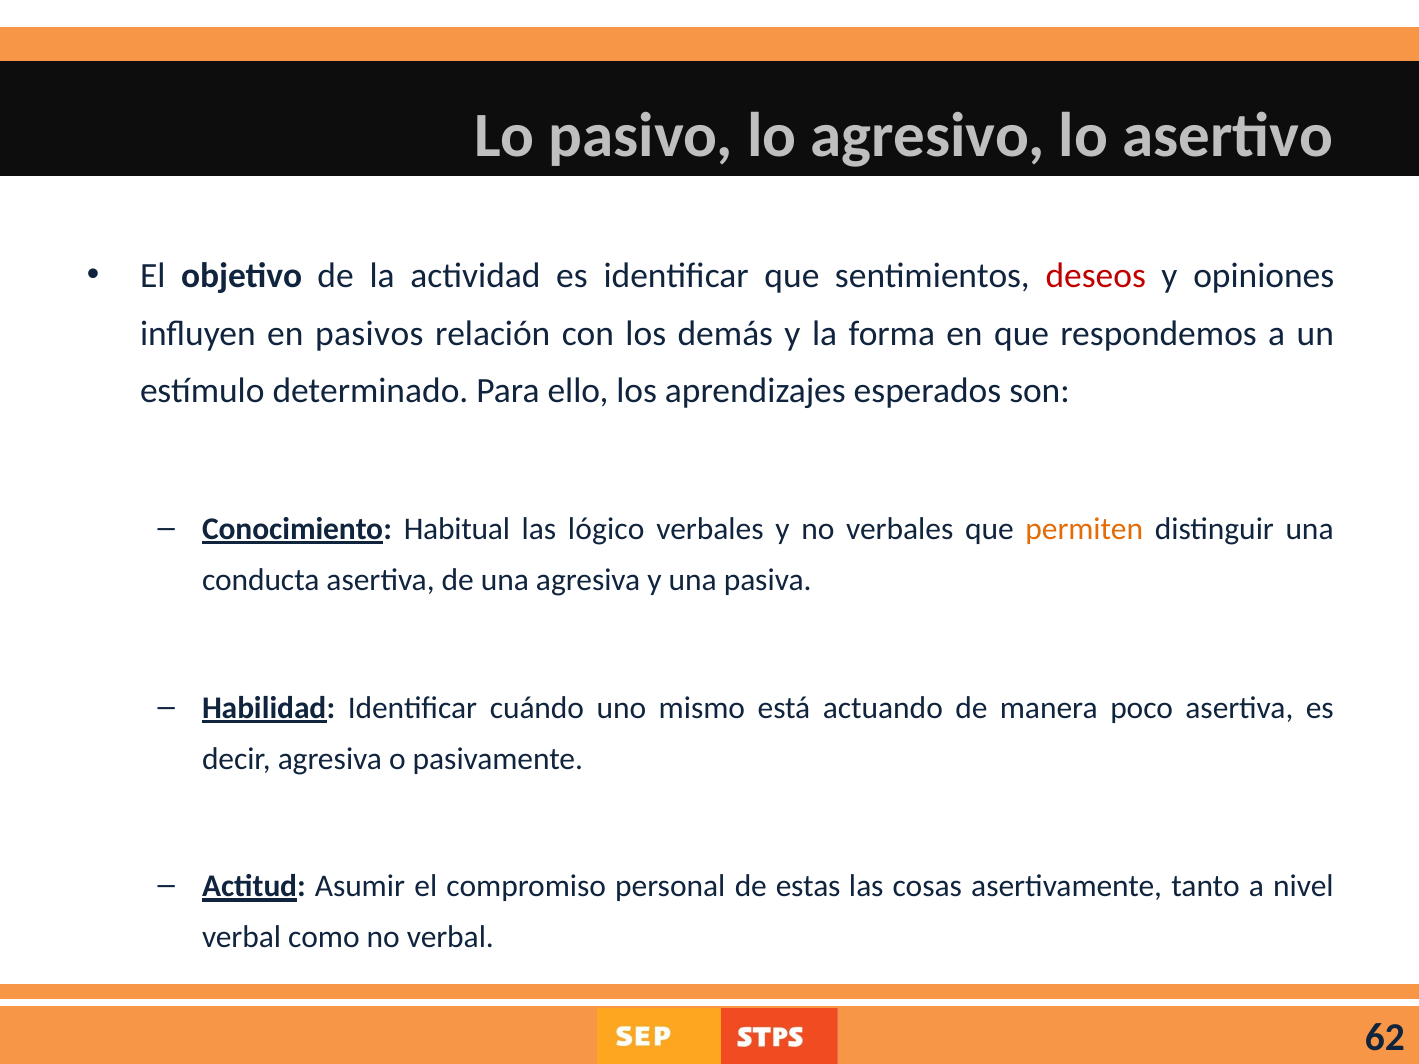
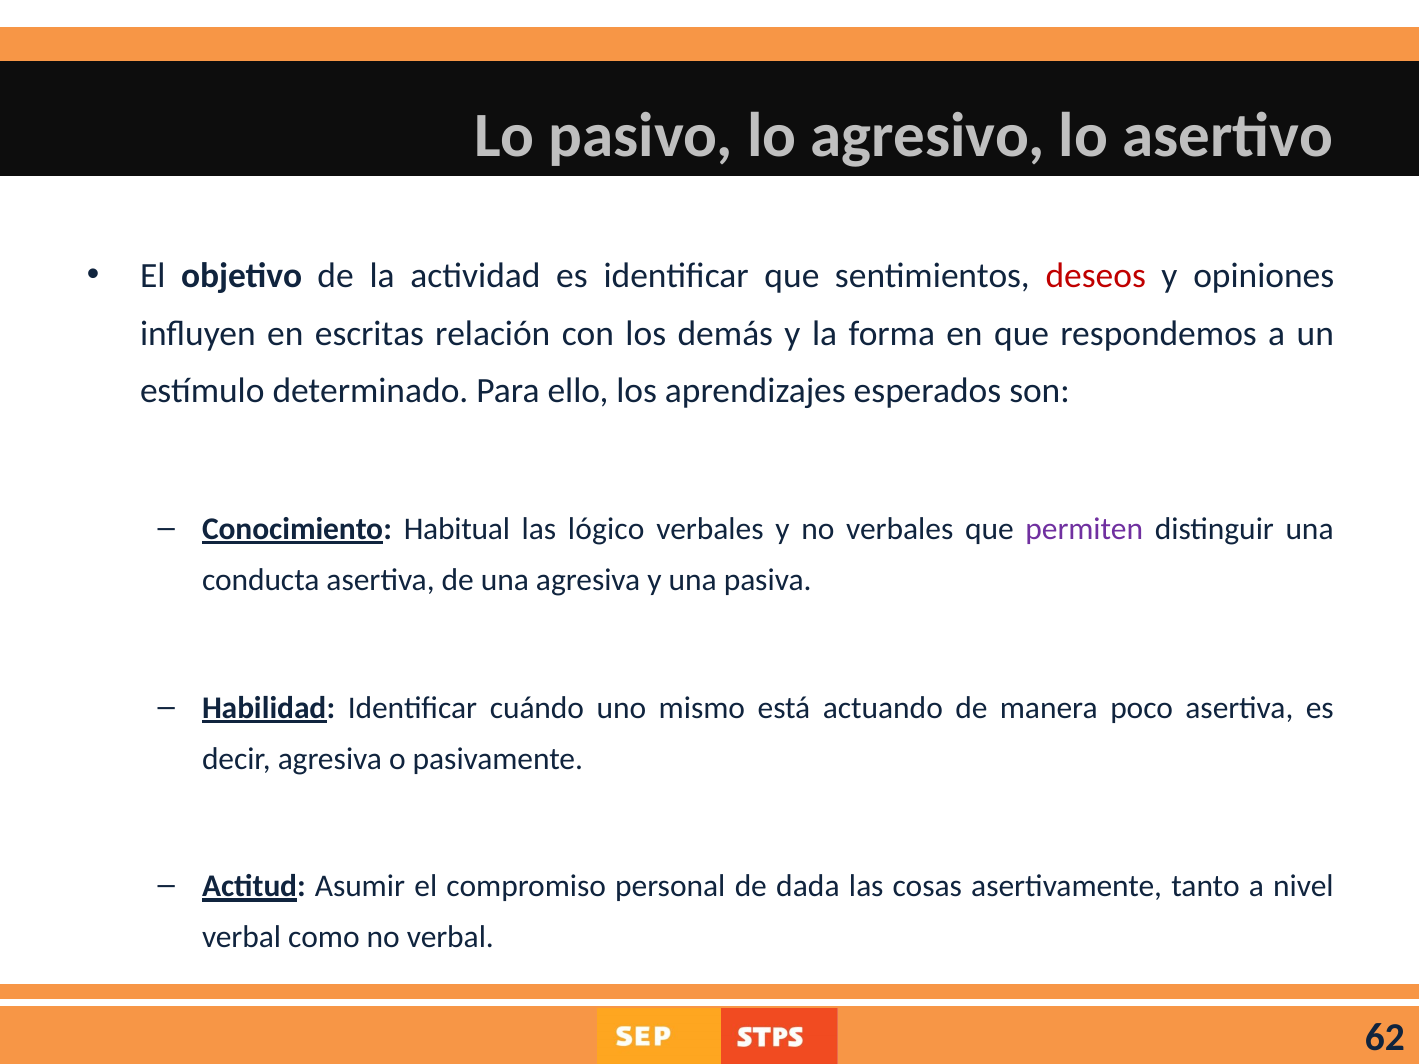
pasivos: pasivos -> escritas (370, 334)
permiten colour: orange -> purple (1084, 529)
estas: estas -> dada (808, 886)
